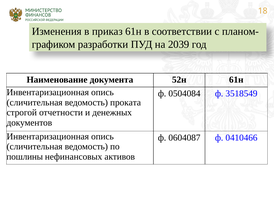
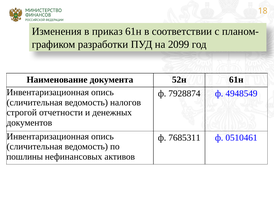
2039: 2039 -> 2099 (179, 44)
0504084: 0504084 -> 7928874 (184, 93)
3518549: 3518549 -> 4948549 (241, 93)
проката: проката -> налогов (126, 102)
0604087: 0604087 -> 7685311 (184, 137)
0410466: 0410466 -> 0510461 (241, 137)
